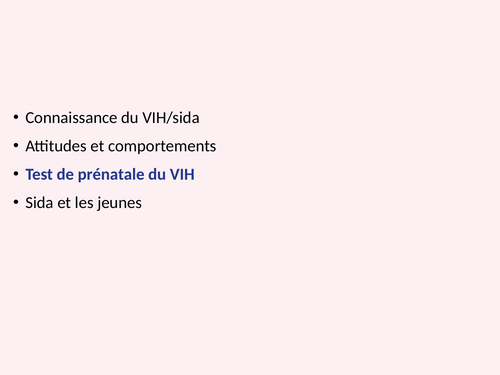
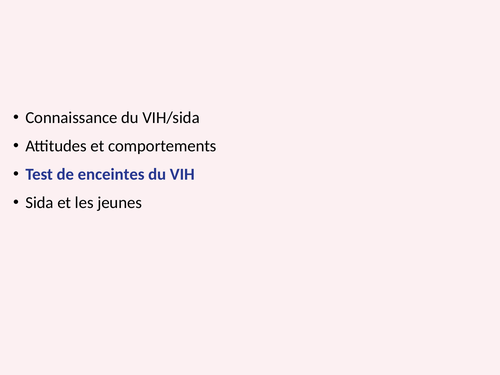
prénatale: prénatale -> enceintes (111, 174)
